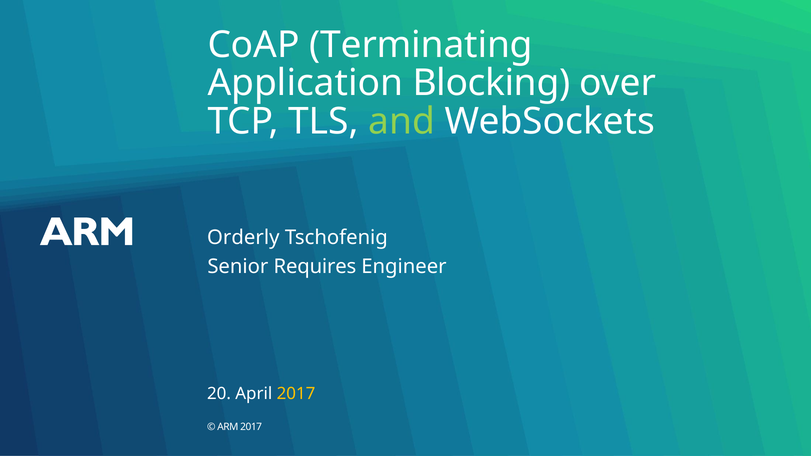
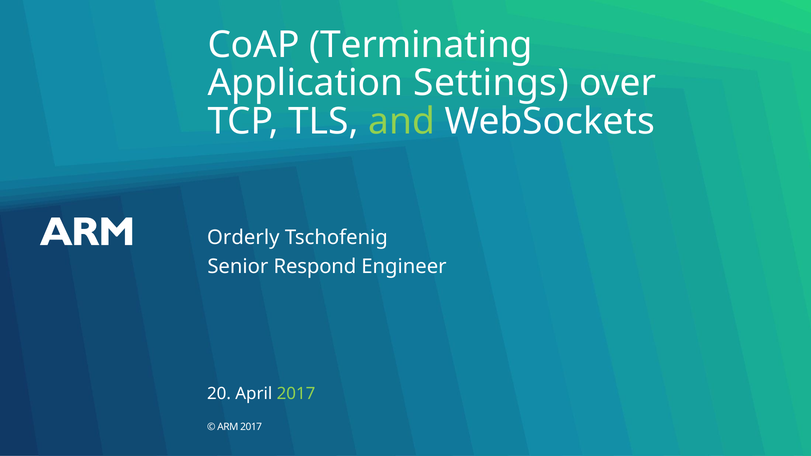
Blocking: Blocking -> Settings (491, 83)
Requires: Requires -> Respond (315, 267)
2017 colour: yellow -> light green (296, 394)
